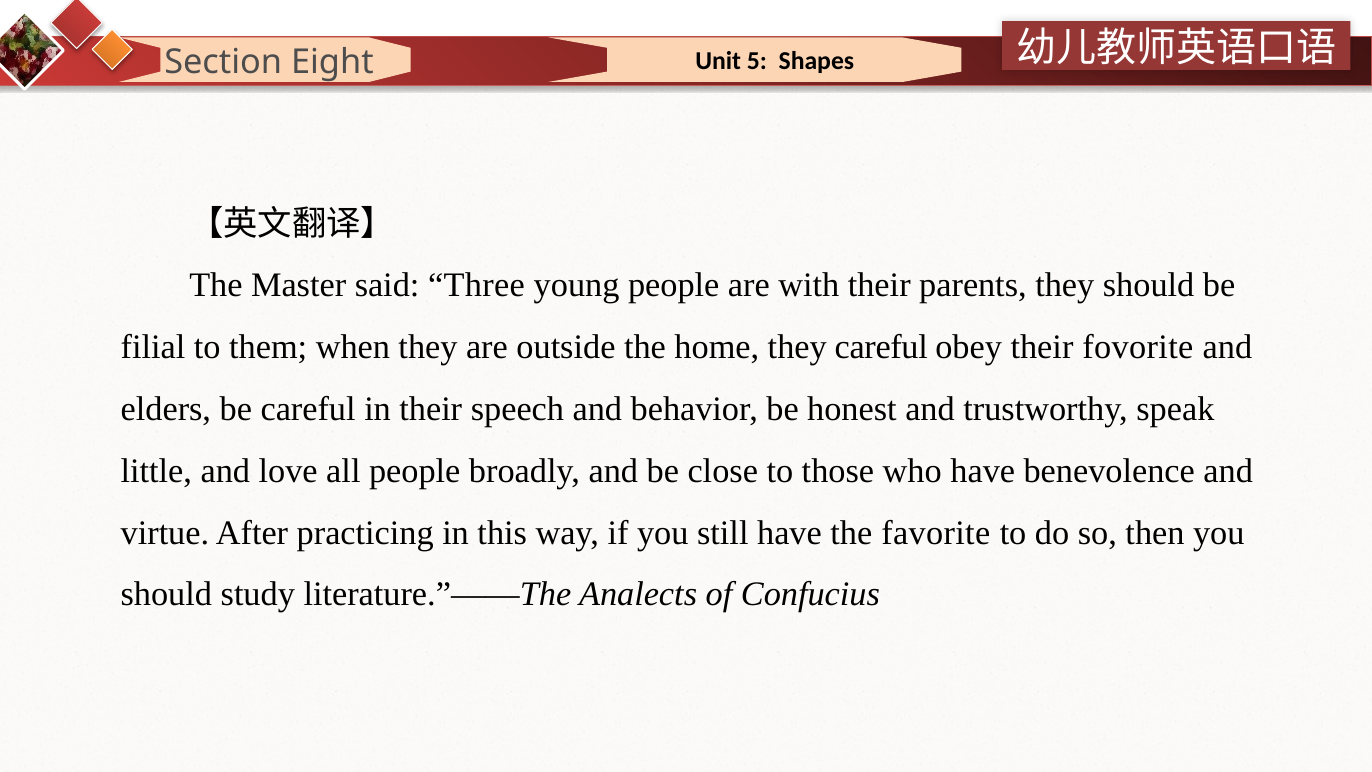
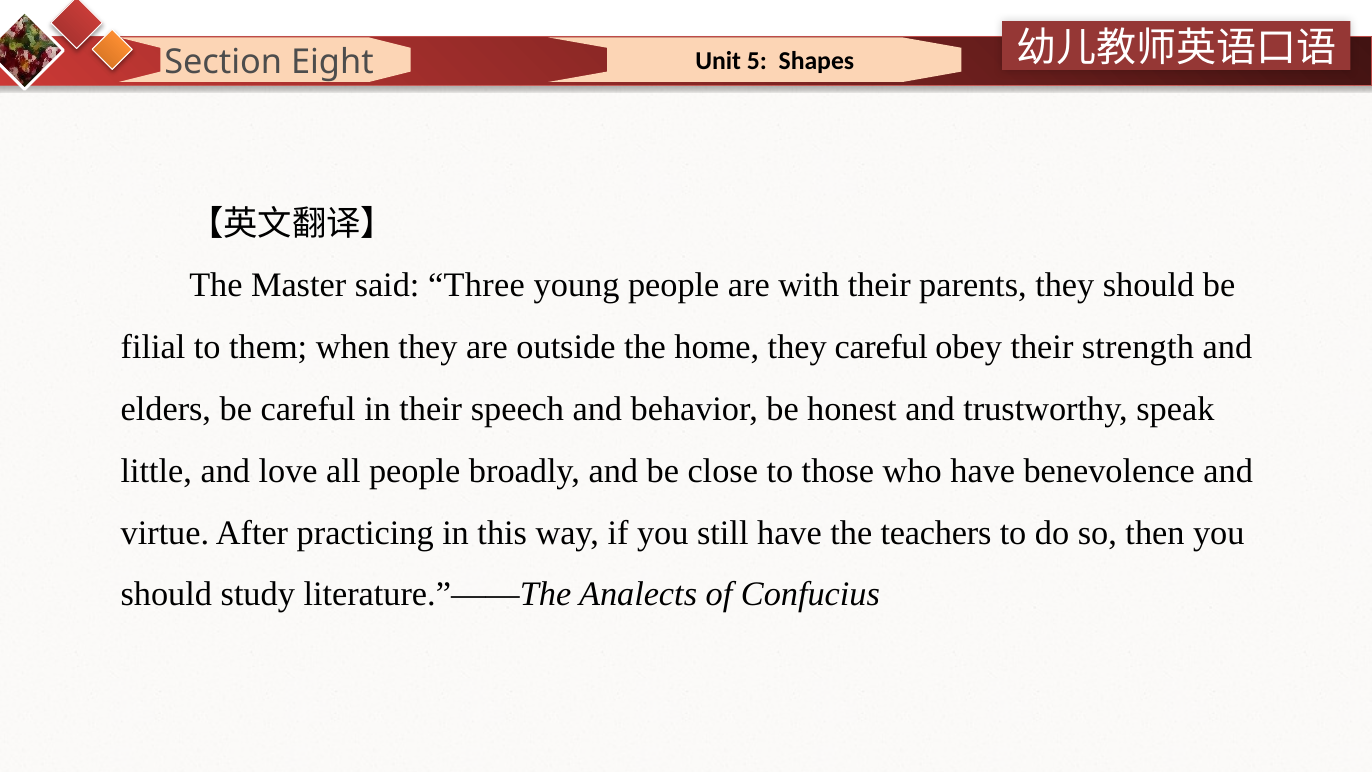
fovorite: fovorite -> strength (1138, 347)
favorite: favorite -> teachers (936, 533)
